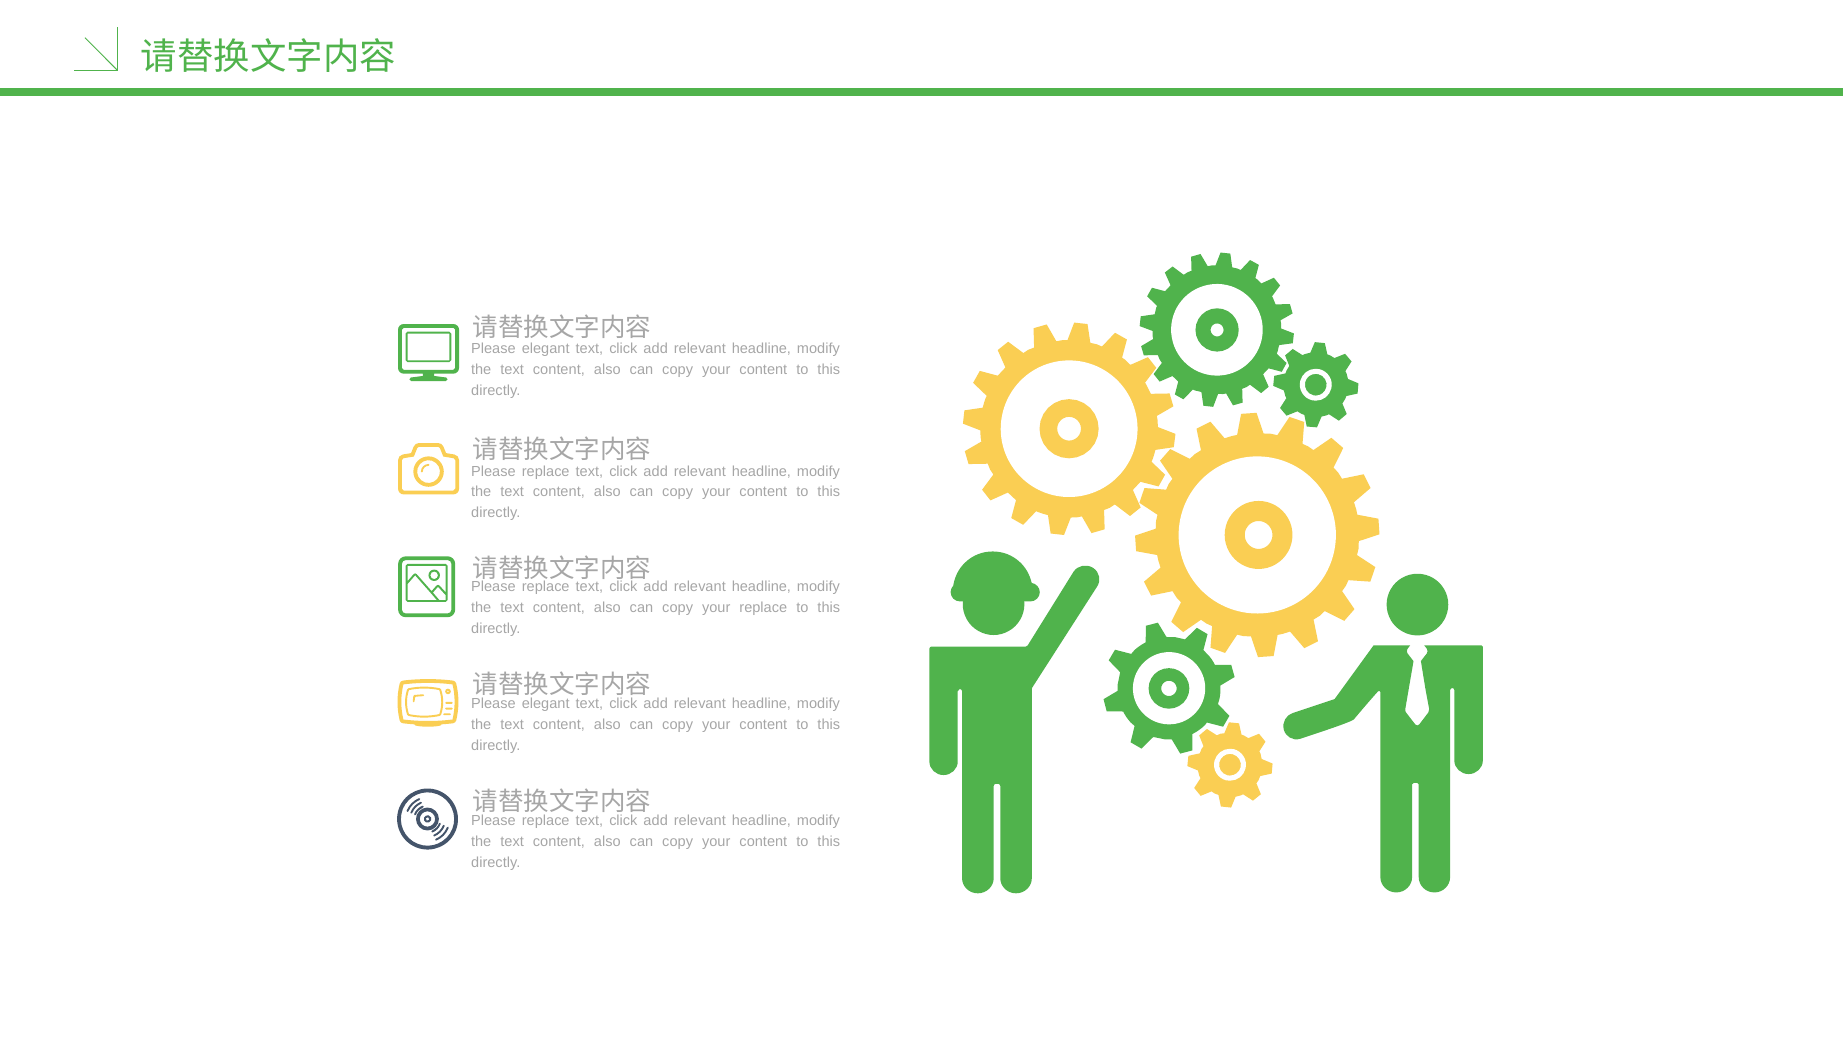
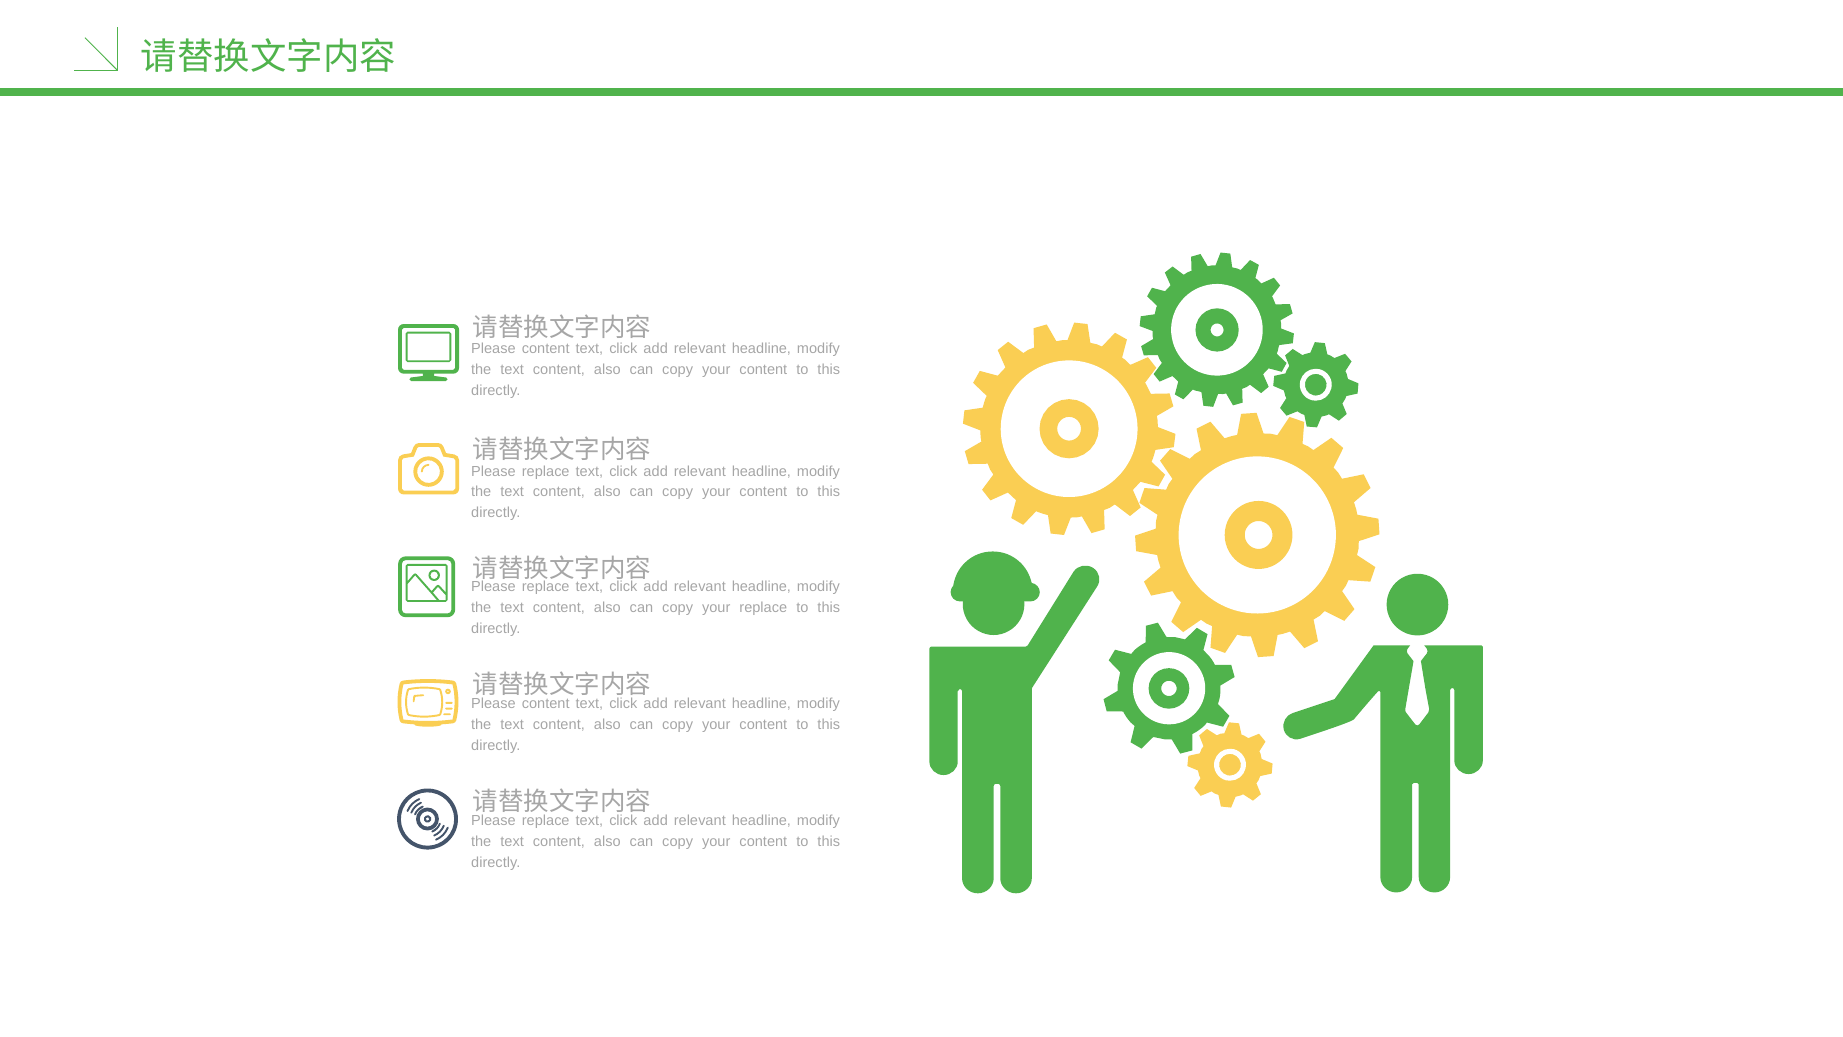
elegant: elegant -> content (546, 349)
elegant: elegant -> content (546, 704)
